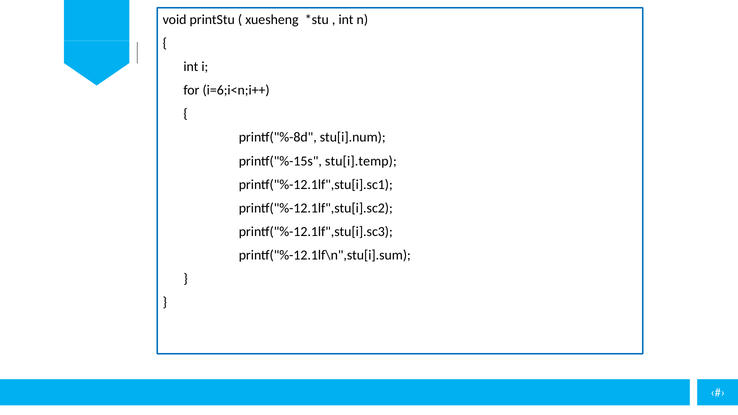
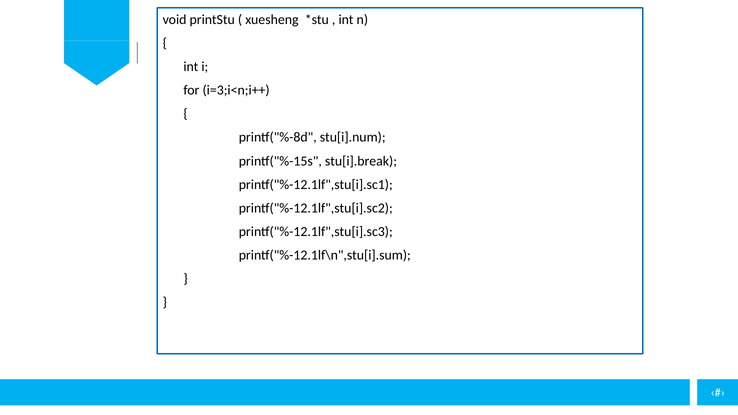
i=6;i<n;i++: i=6;i<n;i++ -> i=3;i<n;i++ (236, 90)
stu[i].temp: stu[i].temp -> stu[i].break (361, 161)
